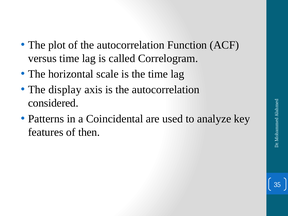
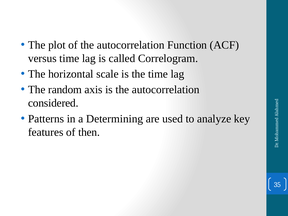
display: display -> random (65, 90)
Coincidental: Coincidental -> Determining (115, 119)
